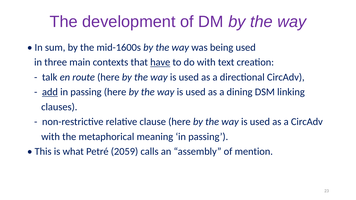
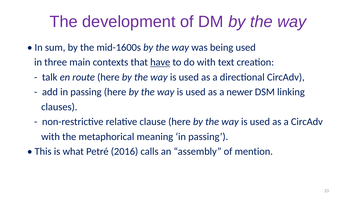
add underline: present -> none (50, 92)
dining: dining -> newer (240, 92)
2059: 2059 -> 2016 (125, 152)
